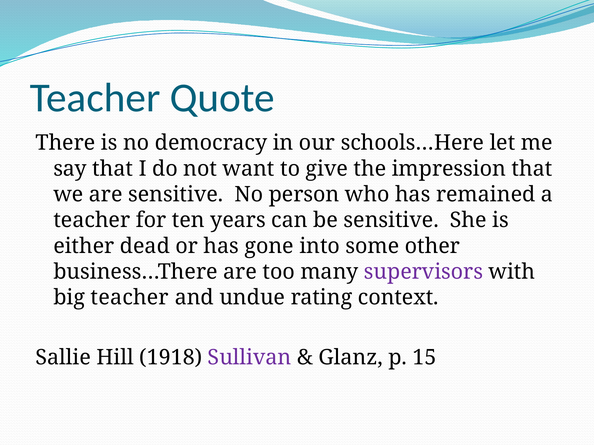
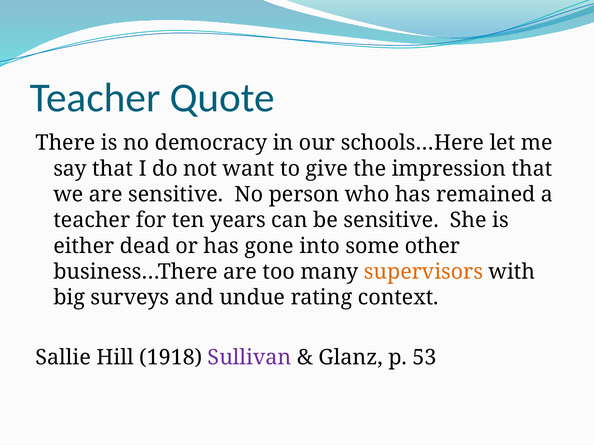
supervisors colour: purple -> orange (423, 272)
big teacher: teacher -> surveys (130, 298)
15: 15 -> 53 (425, 358)
